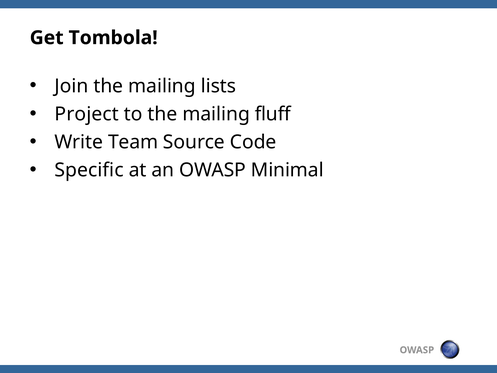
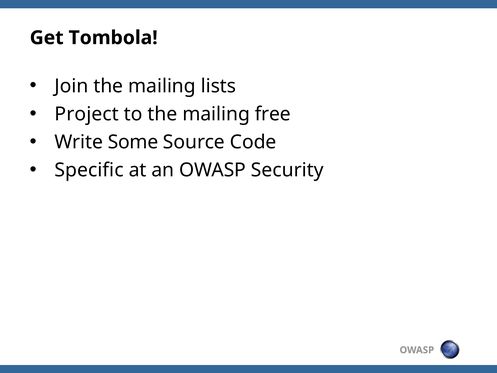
fluff: fluff -> free (273, 114)
Team: Team -> Some (133, 142)
Minimal: Minimal -> Security (287, 170)
